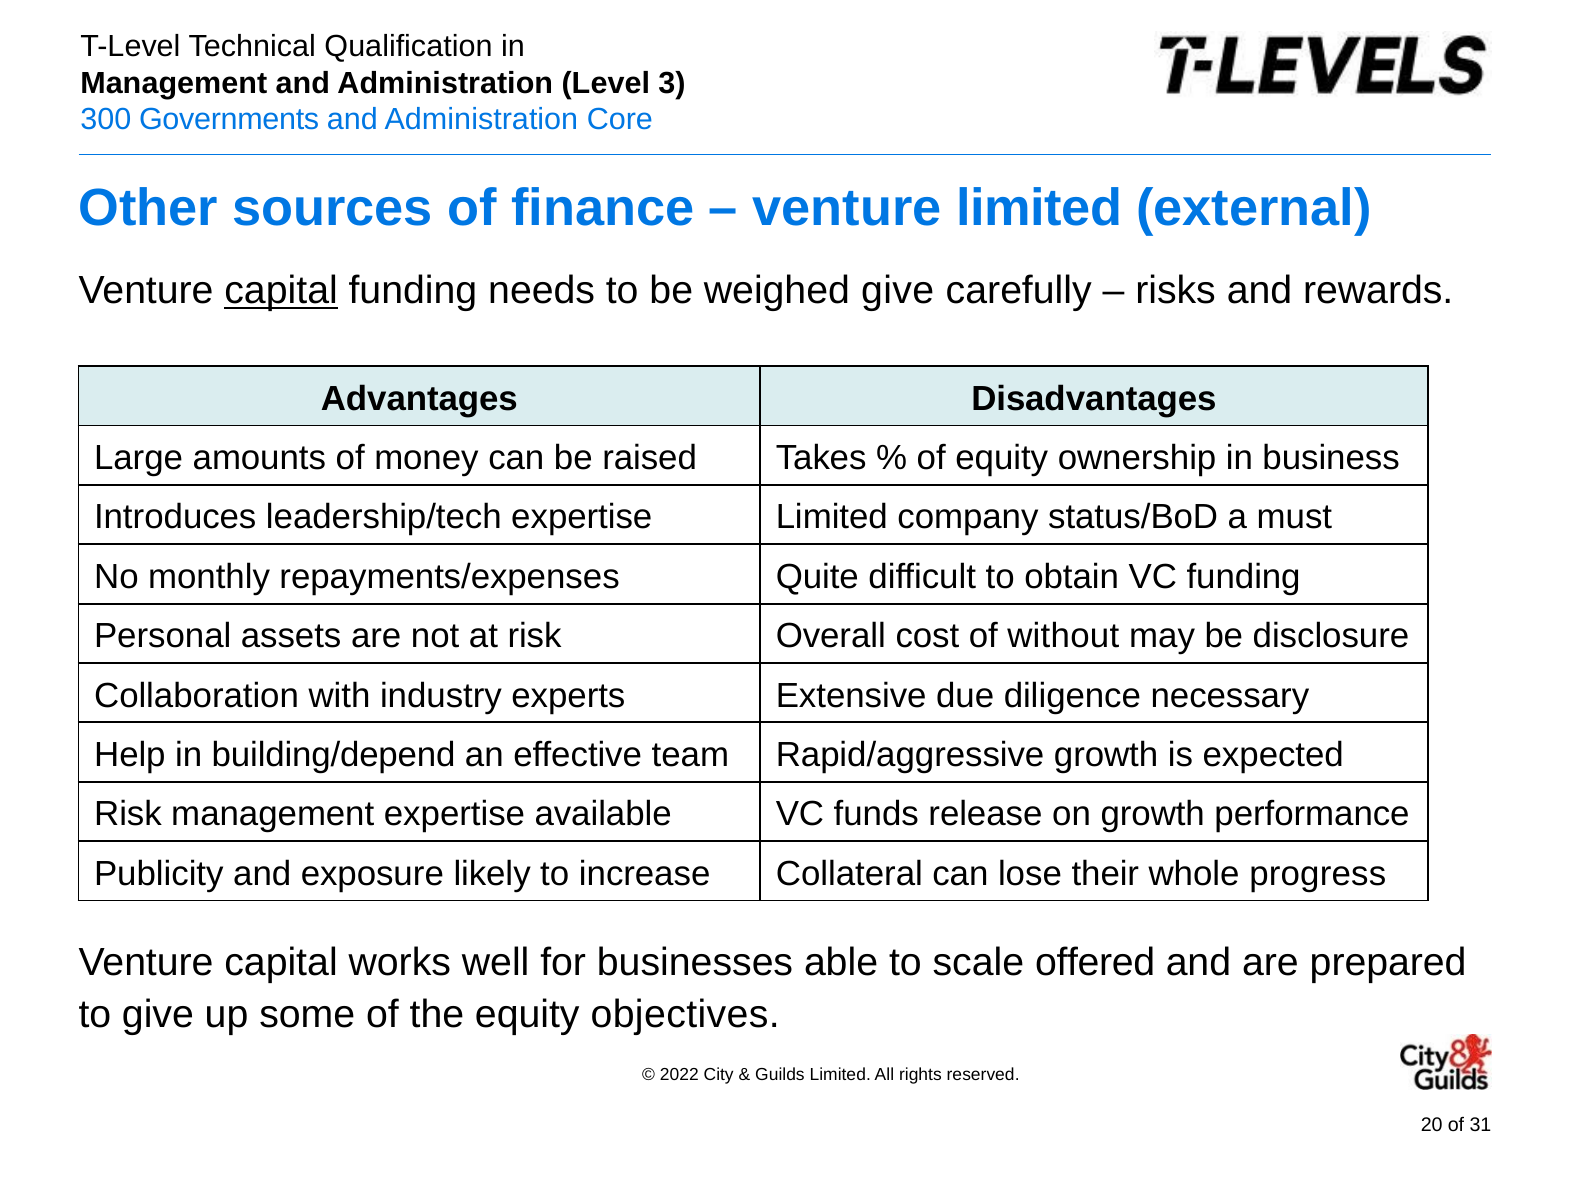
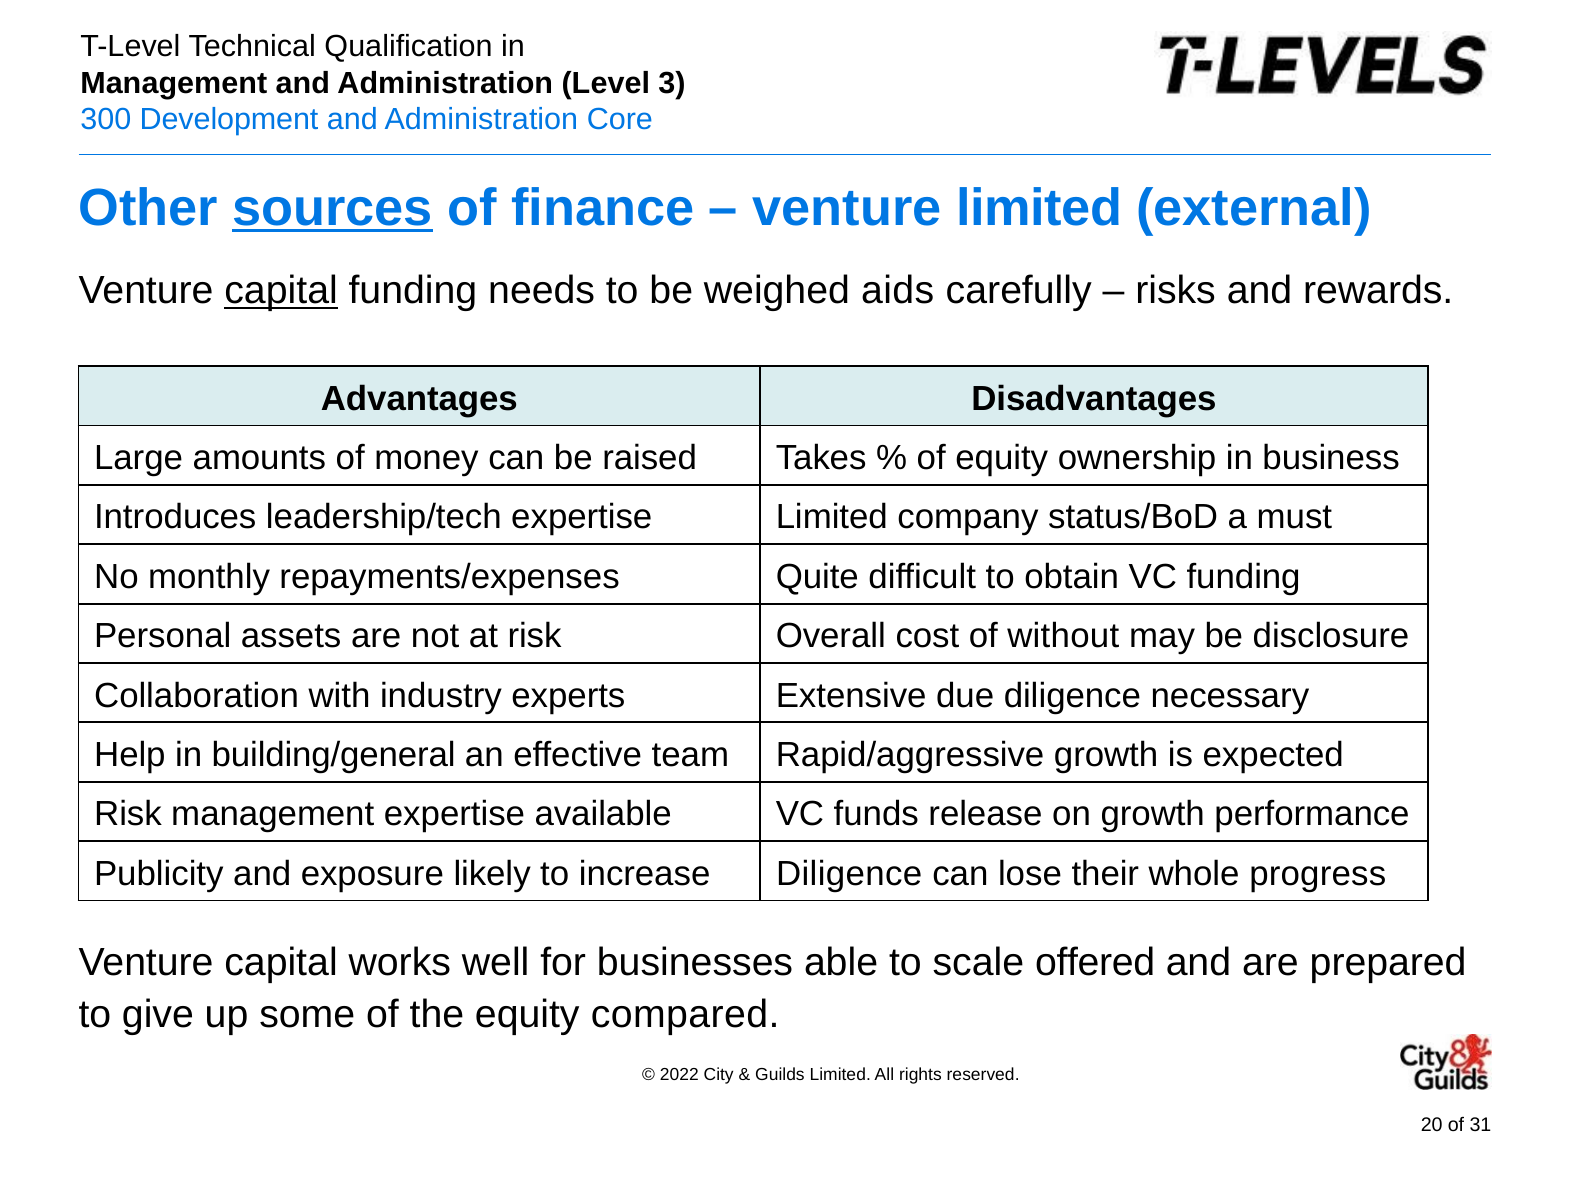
Governments: Governments -> Development (229, 120)
sources underline: none -> present (333, 208)
weighed give: give -> aids (898, 291)
building/depend: building/depend -> building/general (334, 755)
increase Collateral: Collateral -> Diligence (849, 874)
objectives: objectives -> compared (685, 1015)
